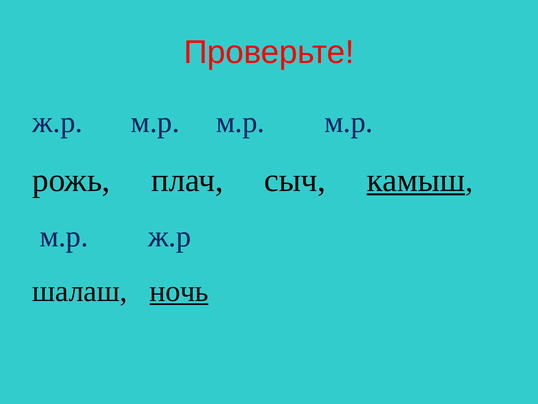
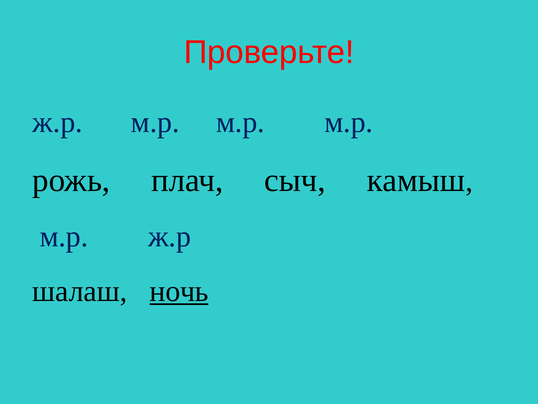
камыш underline: present -> none (416, 180)
